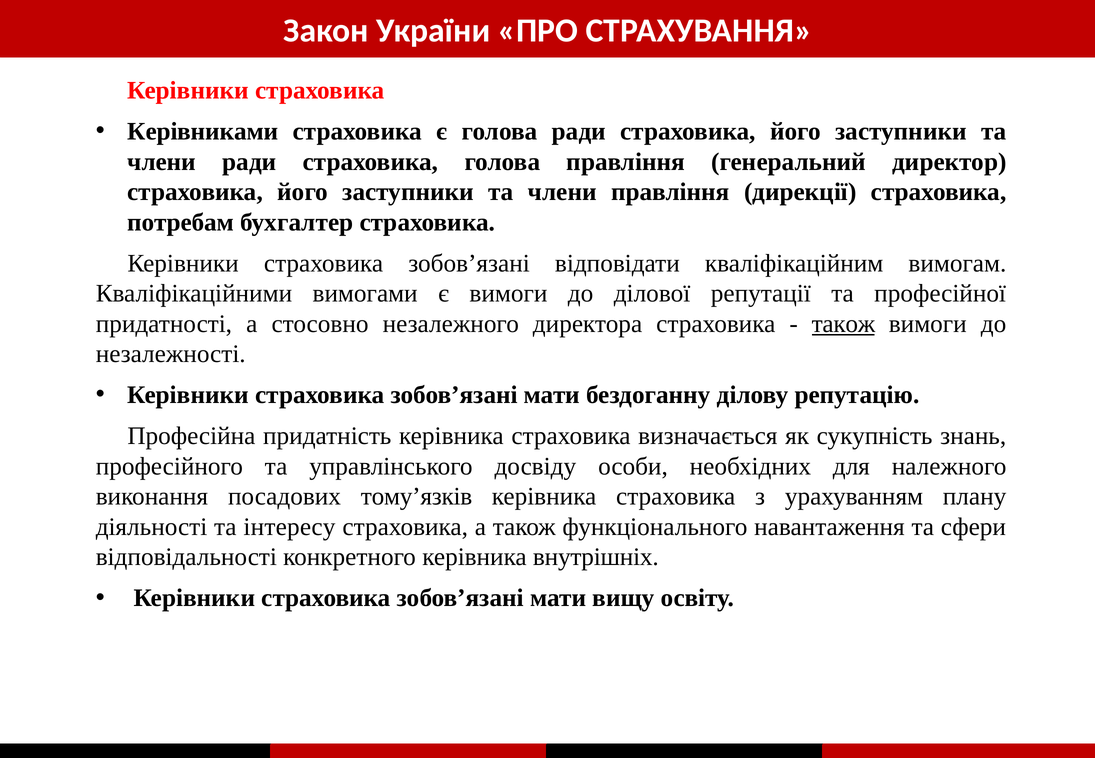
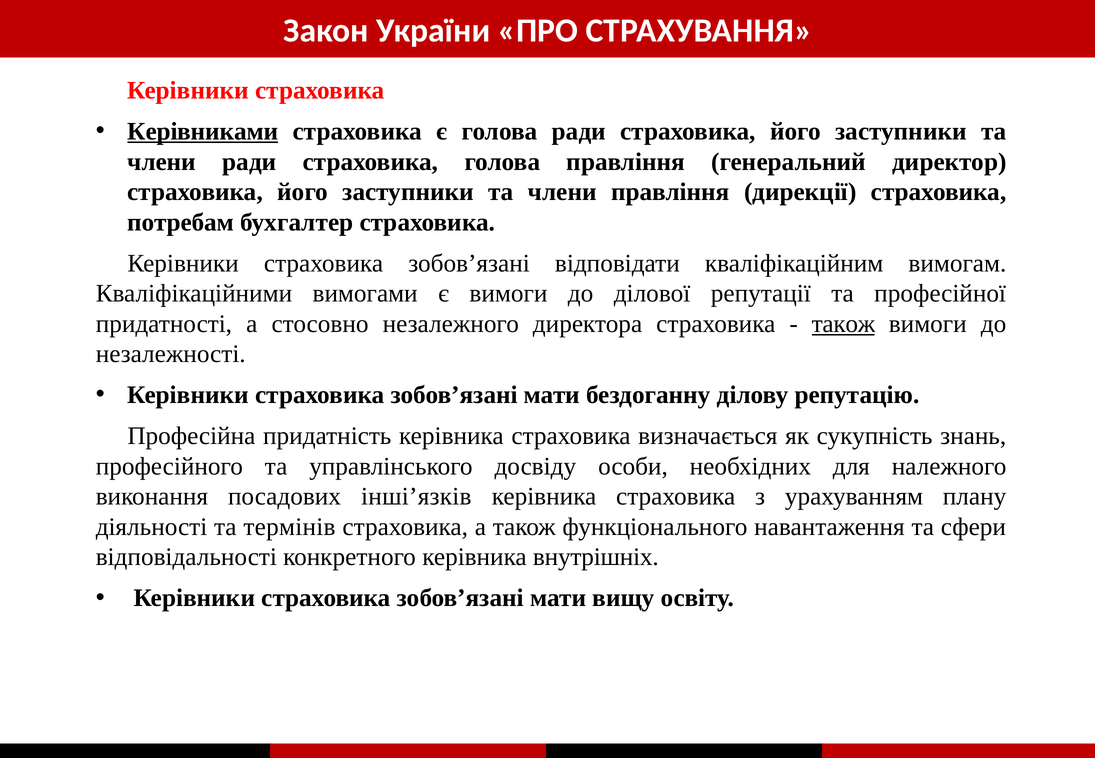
Керівниками underline: none -> present (203, 131)
тому’язків: тому’язків -> інші’язків (416, 497)
інтересу: інтересу -> термінів (289, 527)
